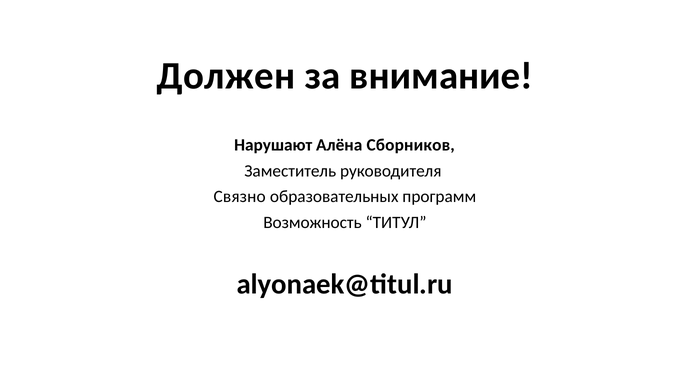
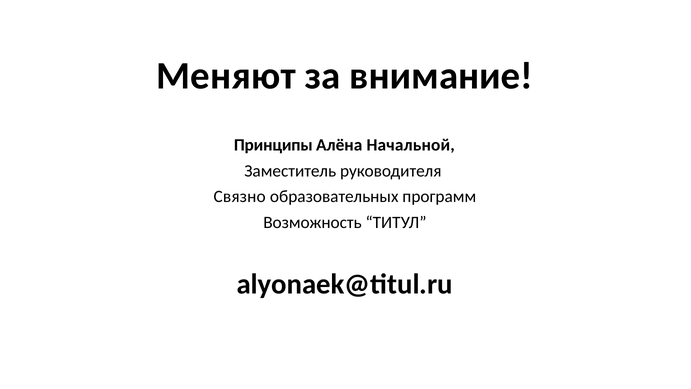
Должен: Должен -> Меняют (226, 76)
Нарушают: Нарушают -> Принципы (273, 145)
Сборников: Сборников -> Начальной (411, 145)
